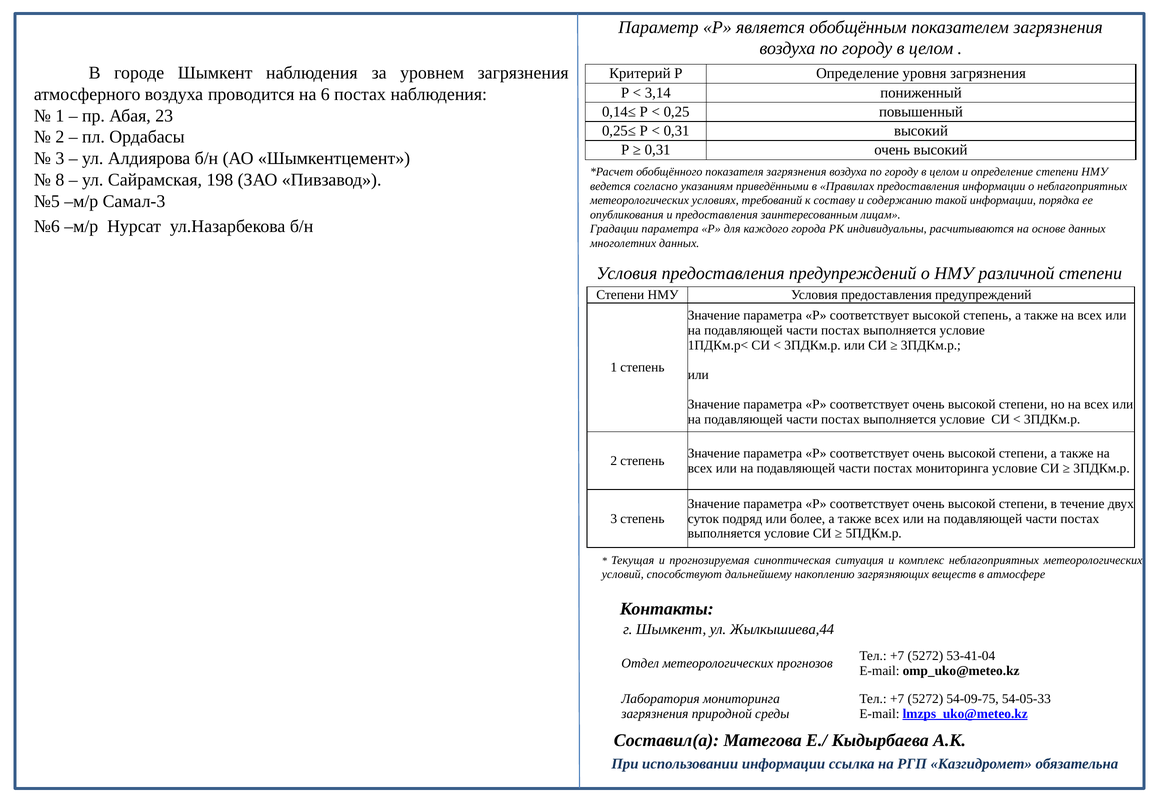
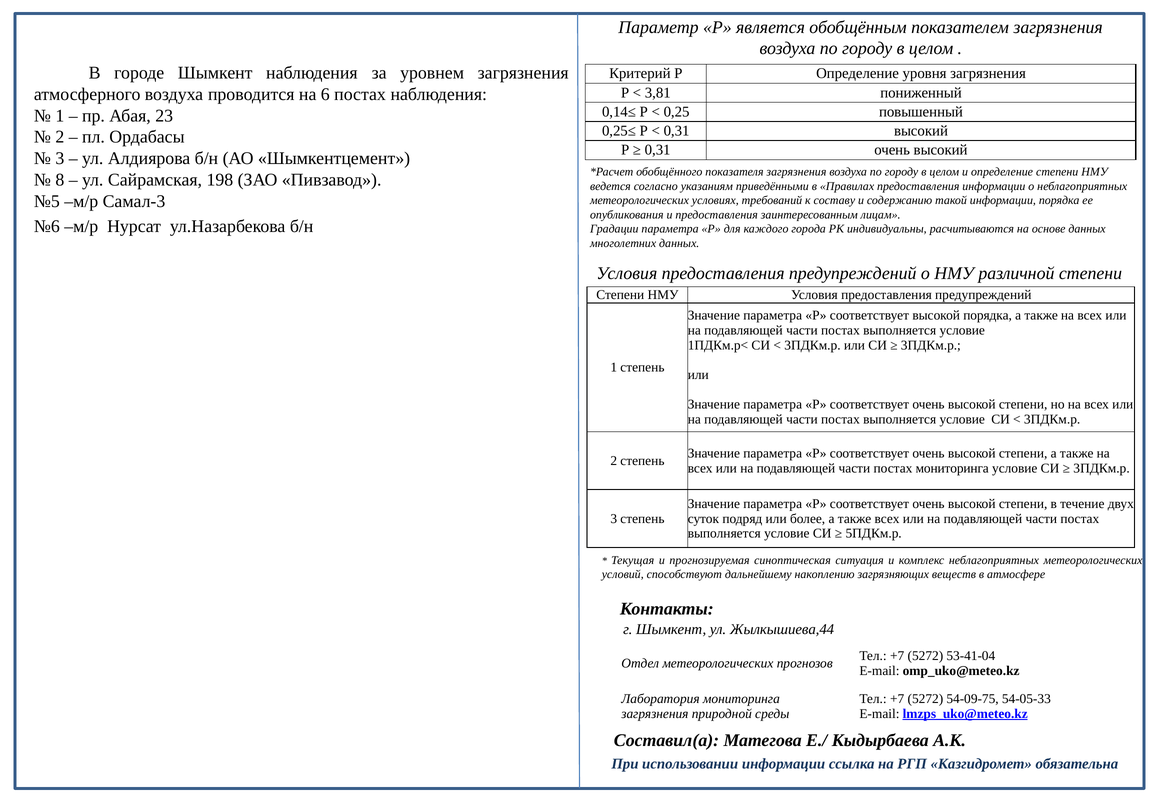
3,14: 3,14 -> 3,81 (658, 93)
высокой степень: степень -> порядка (988, 316)
